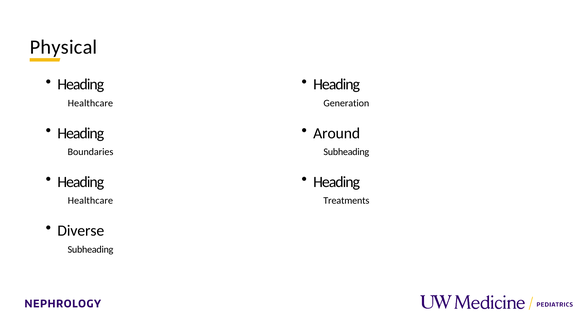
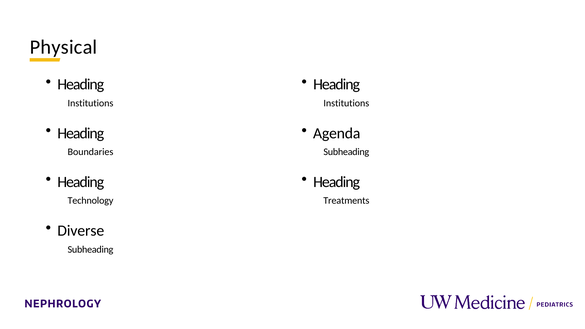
Healthcare: Healthcare -> Institutions (90, 103)
Generation: Generation -> Institutions (346, 103)
Around: Around -> Agenda (337, 133)
Healthcare: Healthcare -> Technology (91, 201)
